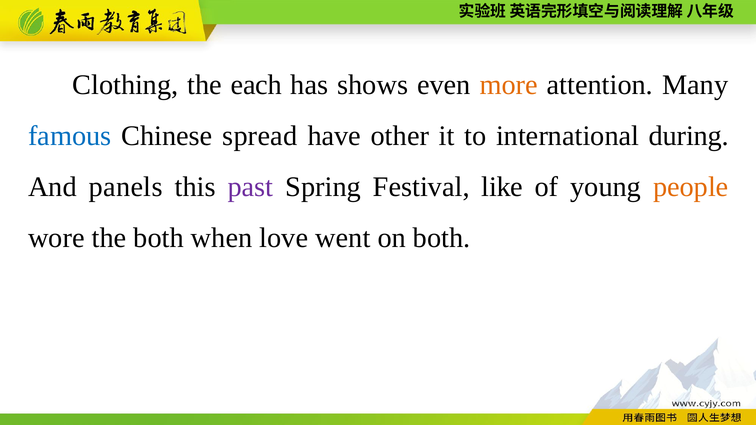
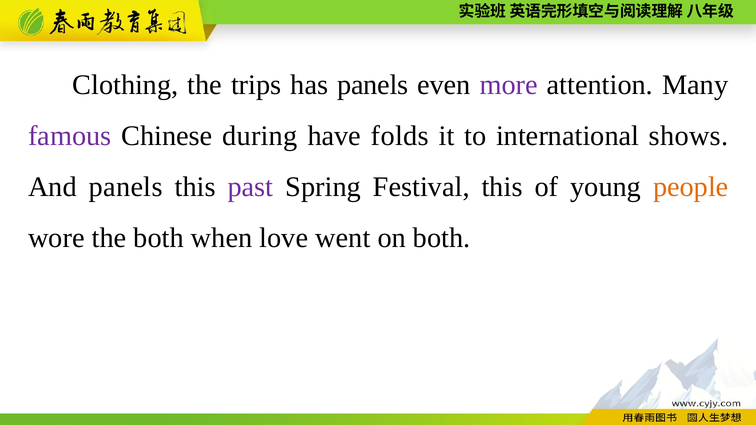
each: each -> trips (256, 85)
has shows: shows -> panels (373, 85)
more colour: orange -> purple (509, 85)
famous colour: blue -> purple (70, 136)
spread: spread -> during (260, 136)
other: other -> folds (400, 136)
during: during -> shows (689, 136)
Festival like: like -> this (502, 187)
